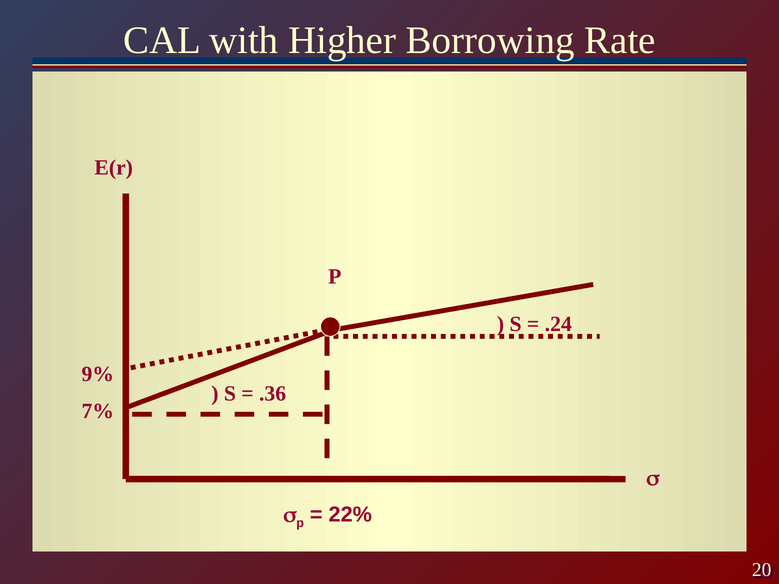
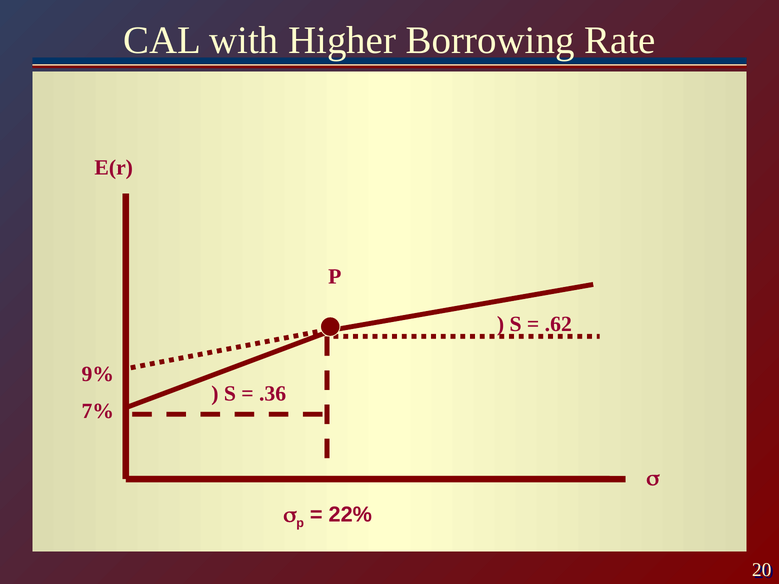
.24: .24 -> .62 (558, 324)
